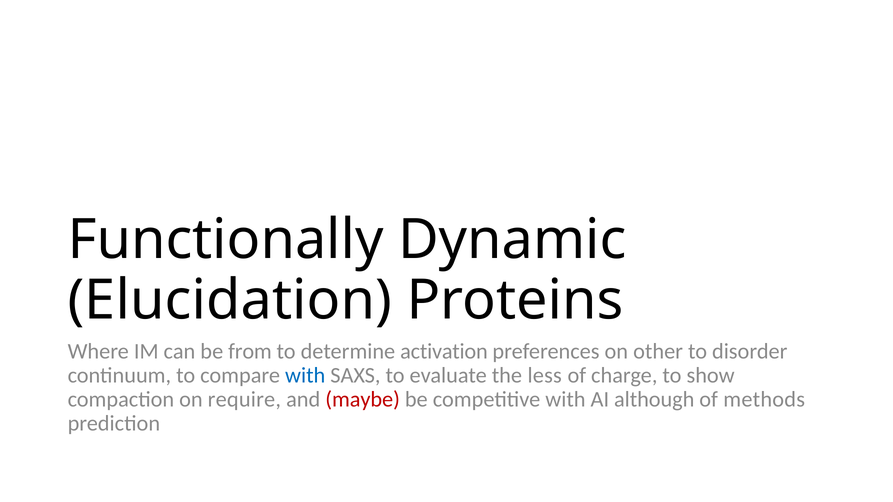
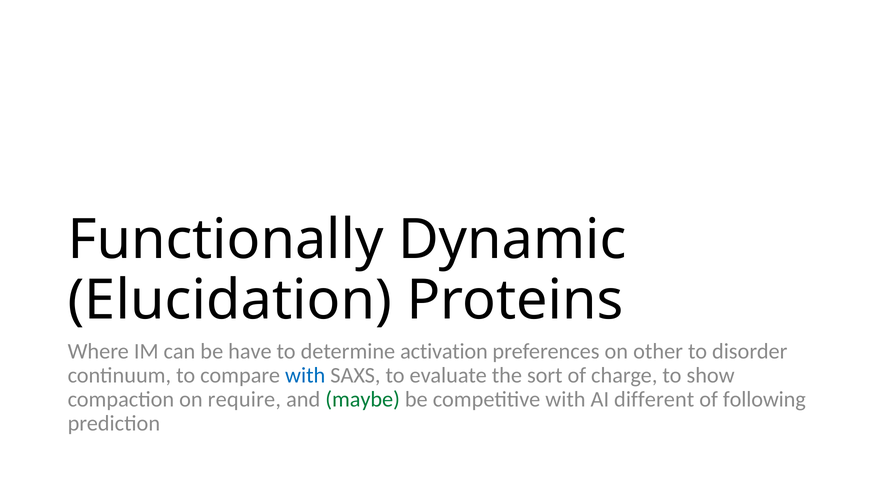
from: from -> have (250, 351)
less: less -> sort (545, 376)
maybe colour: red -> green (363, 400)
although: although -> different (654, 400)
methods: methods -> following (764, 400)
